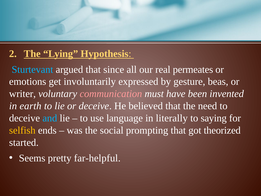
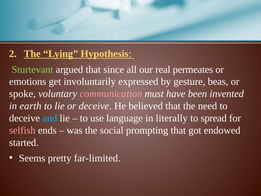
Sturtevant colour: light blue -> light green (32, 69)
writer: writer -> spoke (22, 94)
saying: saying -> spread (214, 118)
selfish colour: yellow -> pink (22, 130)
theorized: theorized -> endowed (222, 130)
far-helpful: far-helpful -> far-limited (97, 158)
